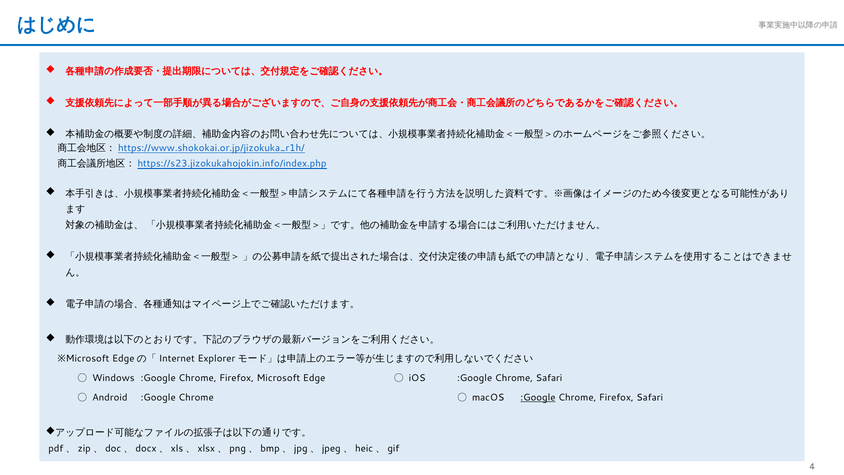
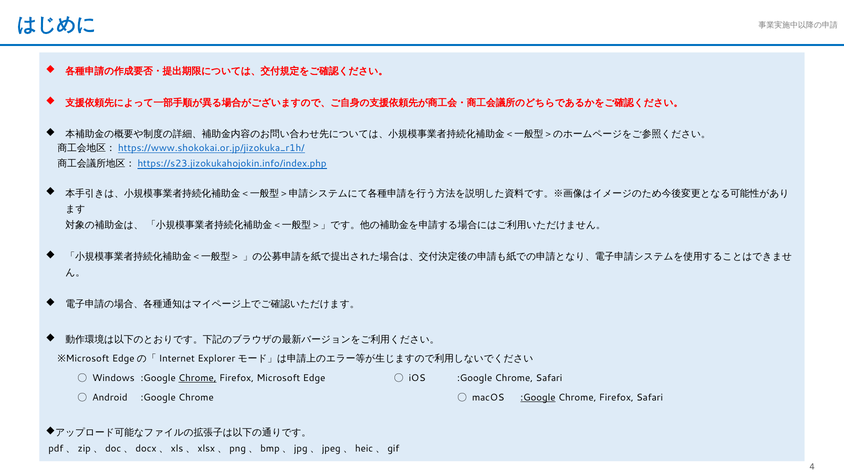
Chrome underline: none -> present (197, 378)
